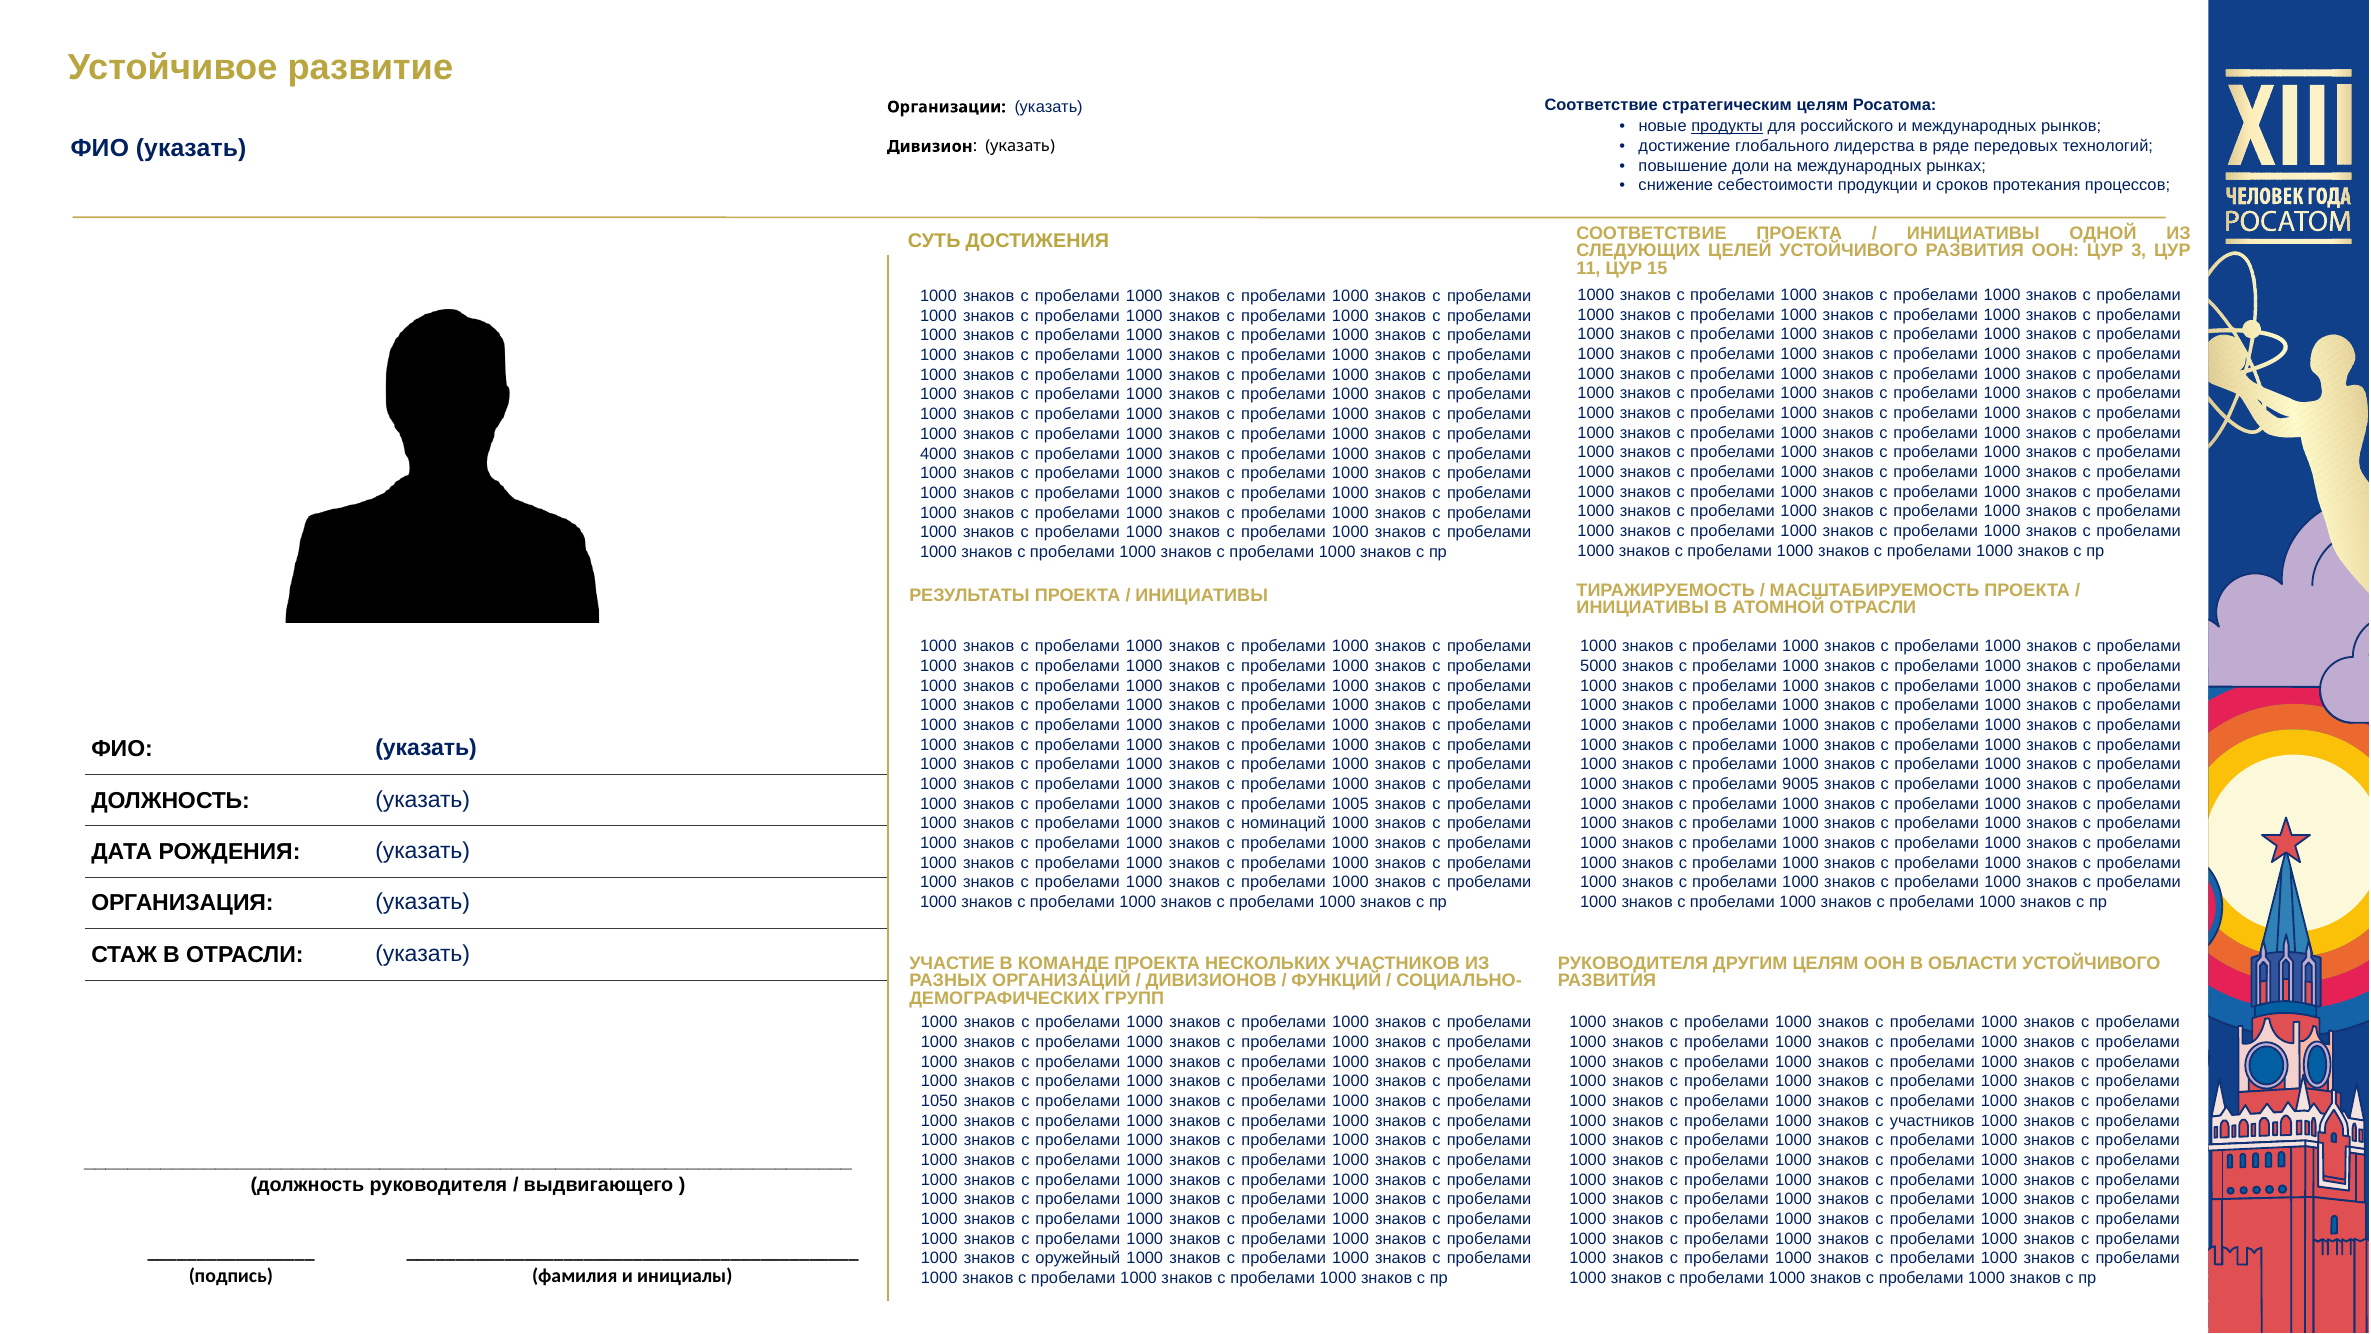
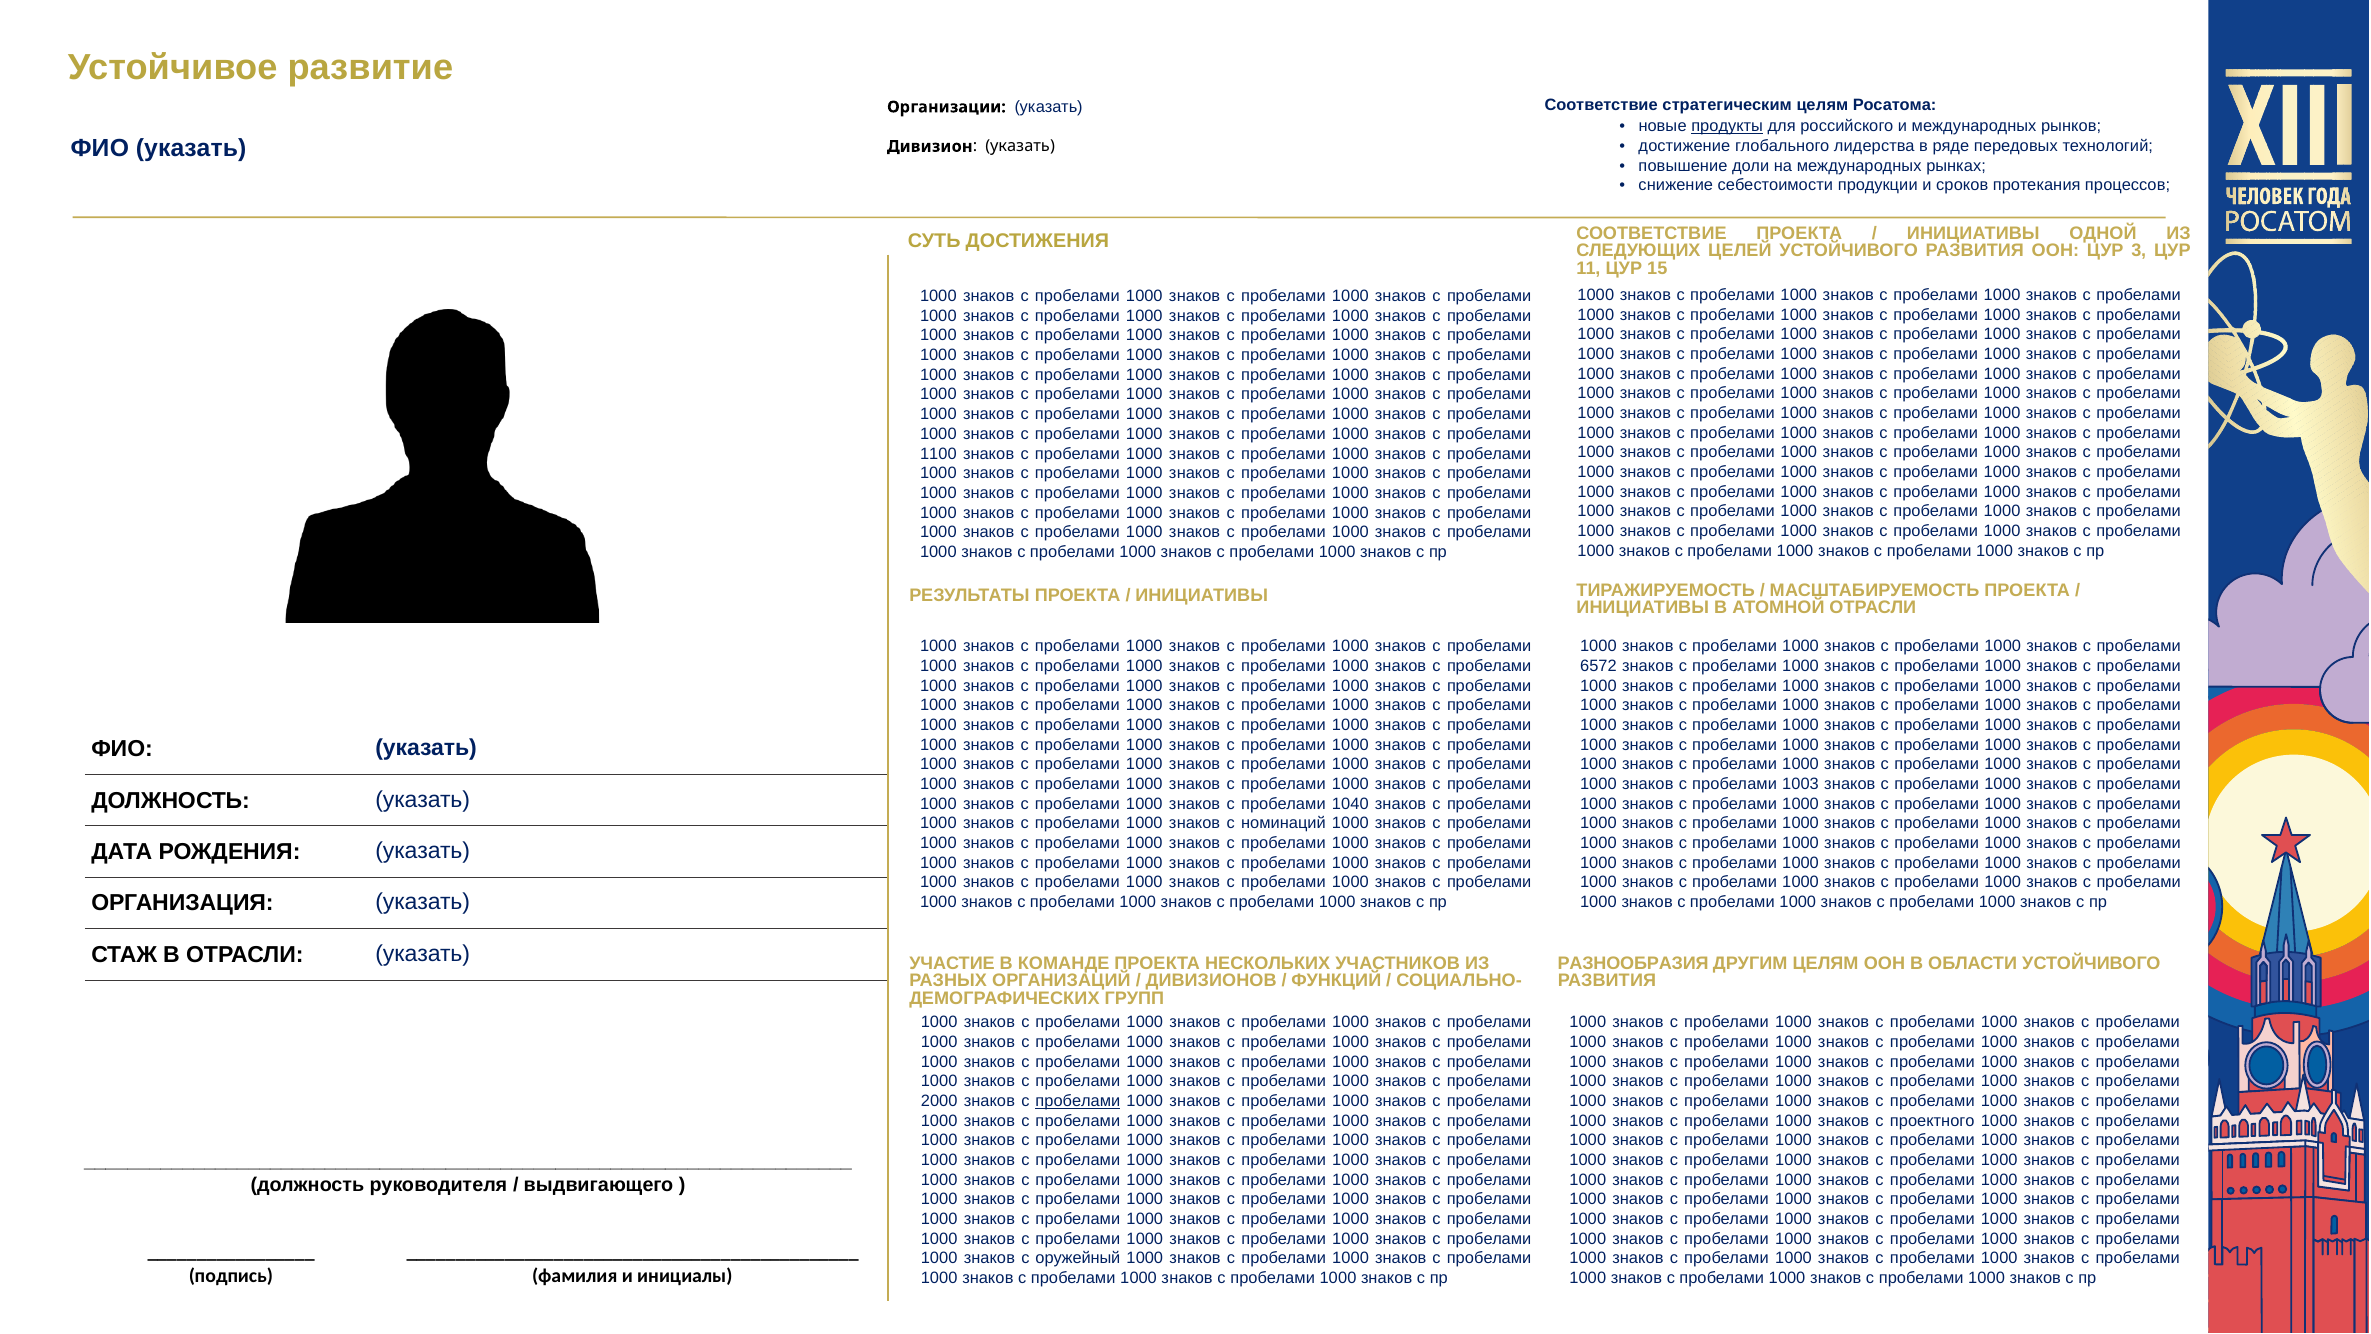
4000: 4000 -> 1100 (938, 454)
5000: 5000 -> 6572 (1598, 666)
9005: 9005 -> 1003 (1800, 784)
1005: 1005 -> 1040 (1350, 804)
РУКОВОДИТЕЛЯ: РУКОВОДИТЕЛЯ -> РАЗНООБРАЗИЯ (1633, 963)
1050: 1050 -> 2000 (939, 1101)
пробелами underline: none -> present (1078, 1101)
с участников: участников -> проектного (1932, 1120)
